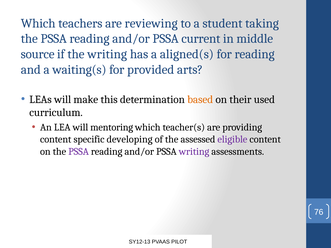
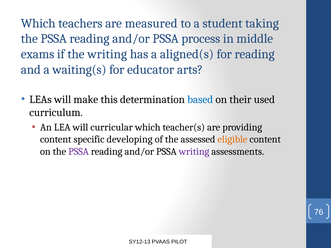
reviewing: reviewing -> measured (151, 23)
current: current -> process (201, 39)
source: source -> exams (38, 54)
provided: provided -> educator (151, 70)
based colour: orange -> blue (200, 99)
mentoring: mentoring -> curricular (112, 127)
eligible colour: purple -> orange (232, 139)
